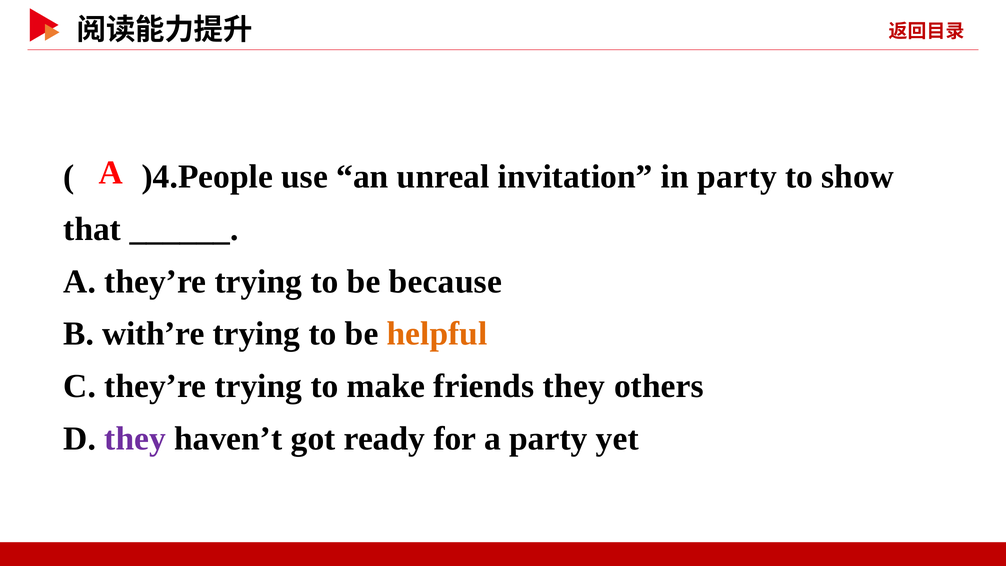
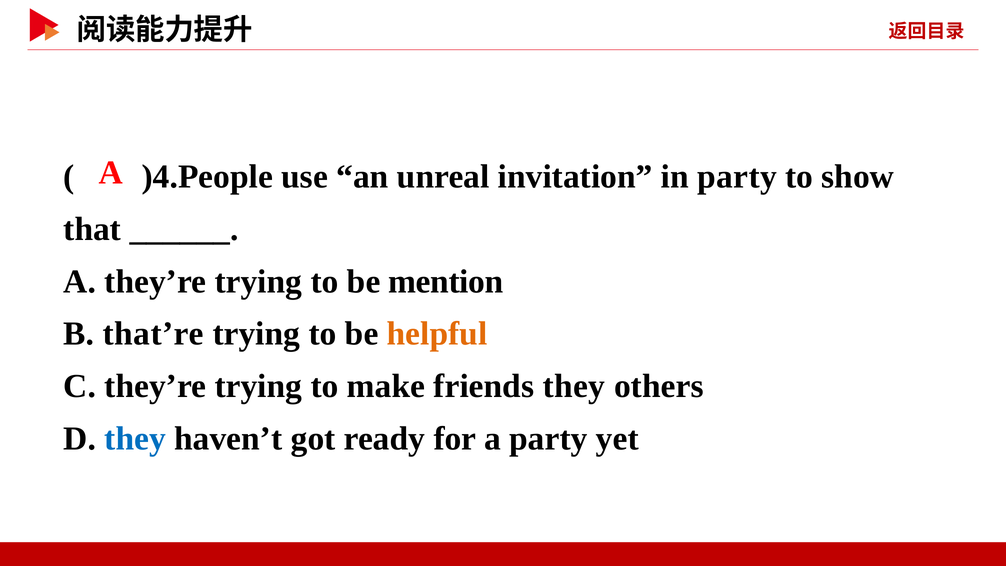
because: because -> mention (446, 281)
with’re: with’re -> that’re (153, 334)
they colour: purple -> blue (135, 438)
